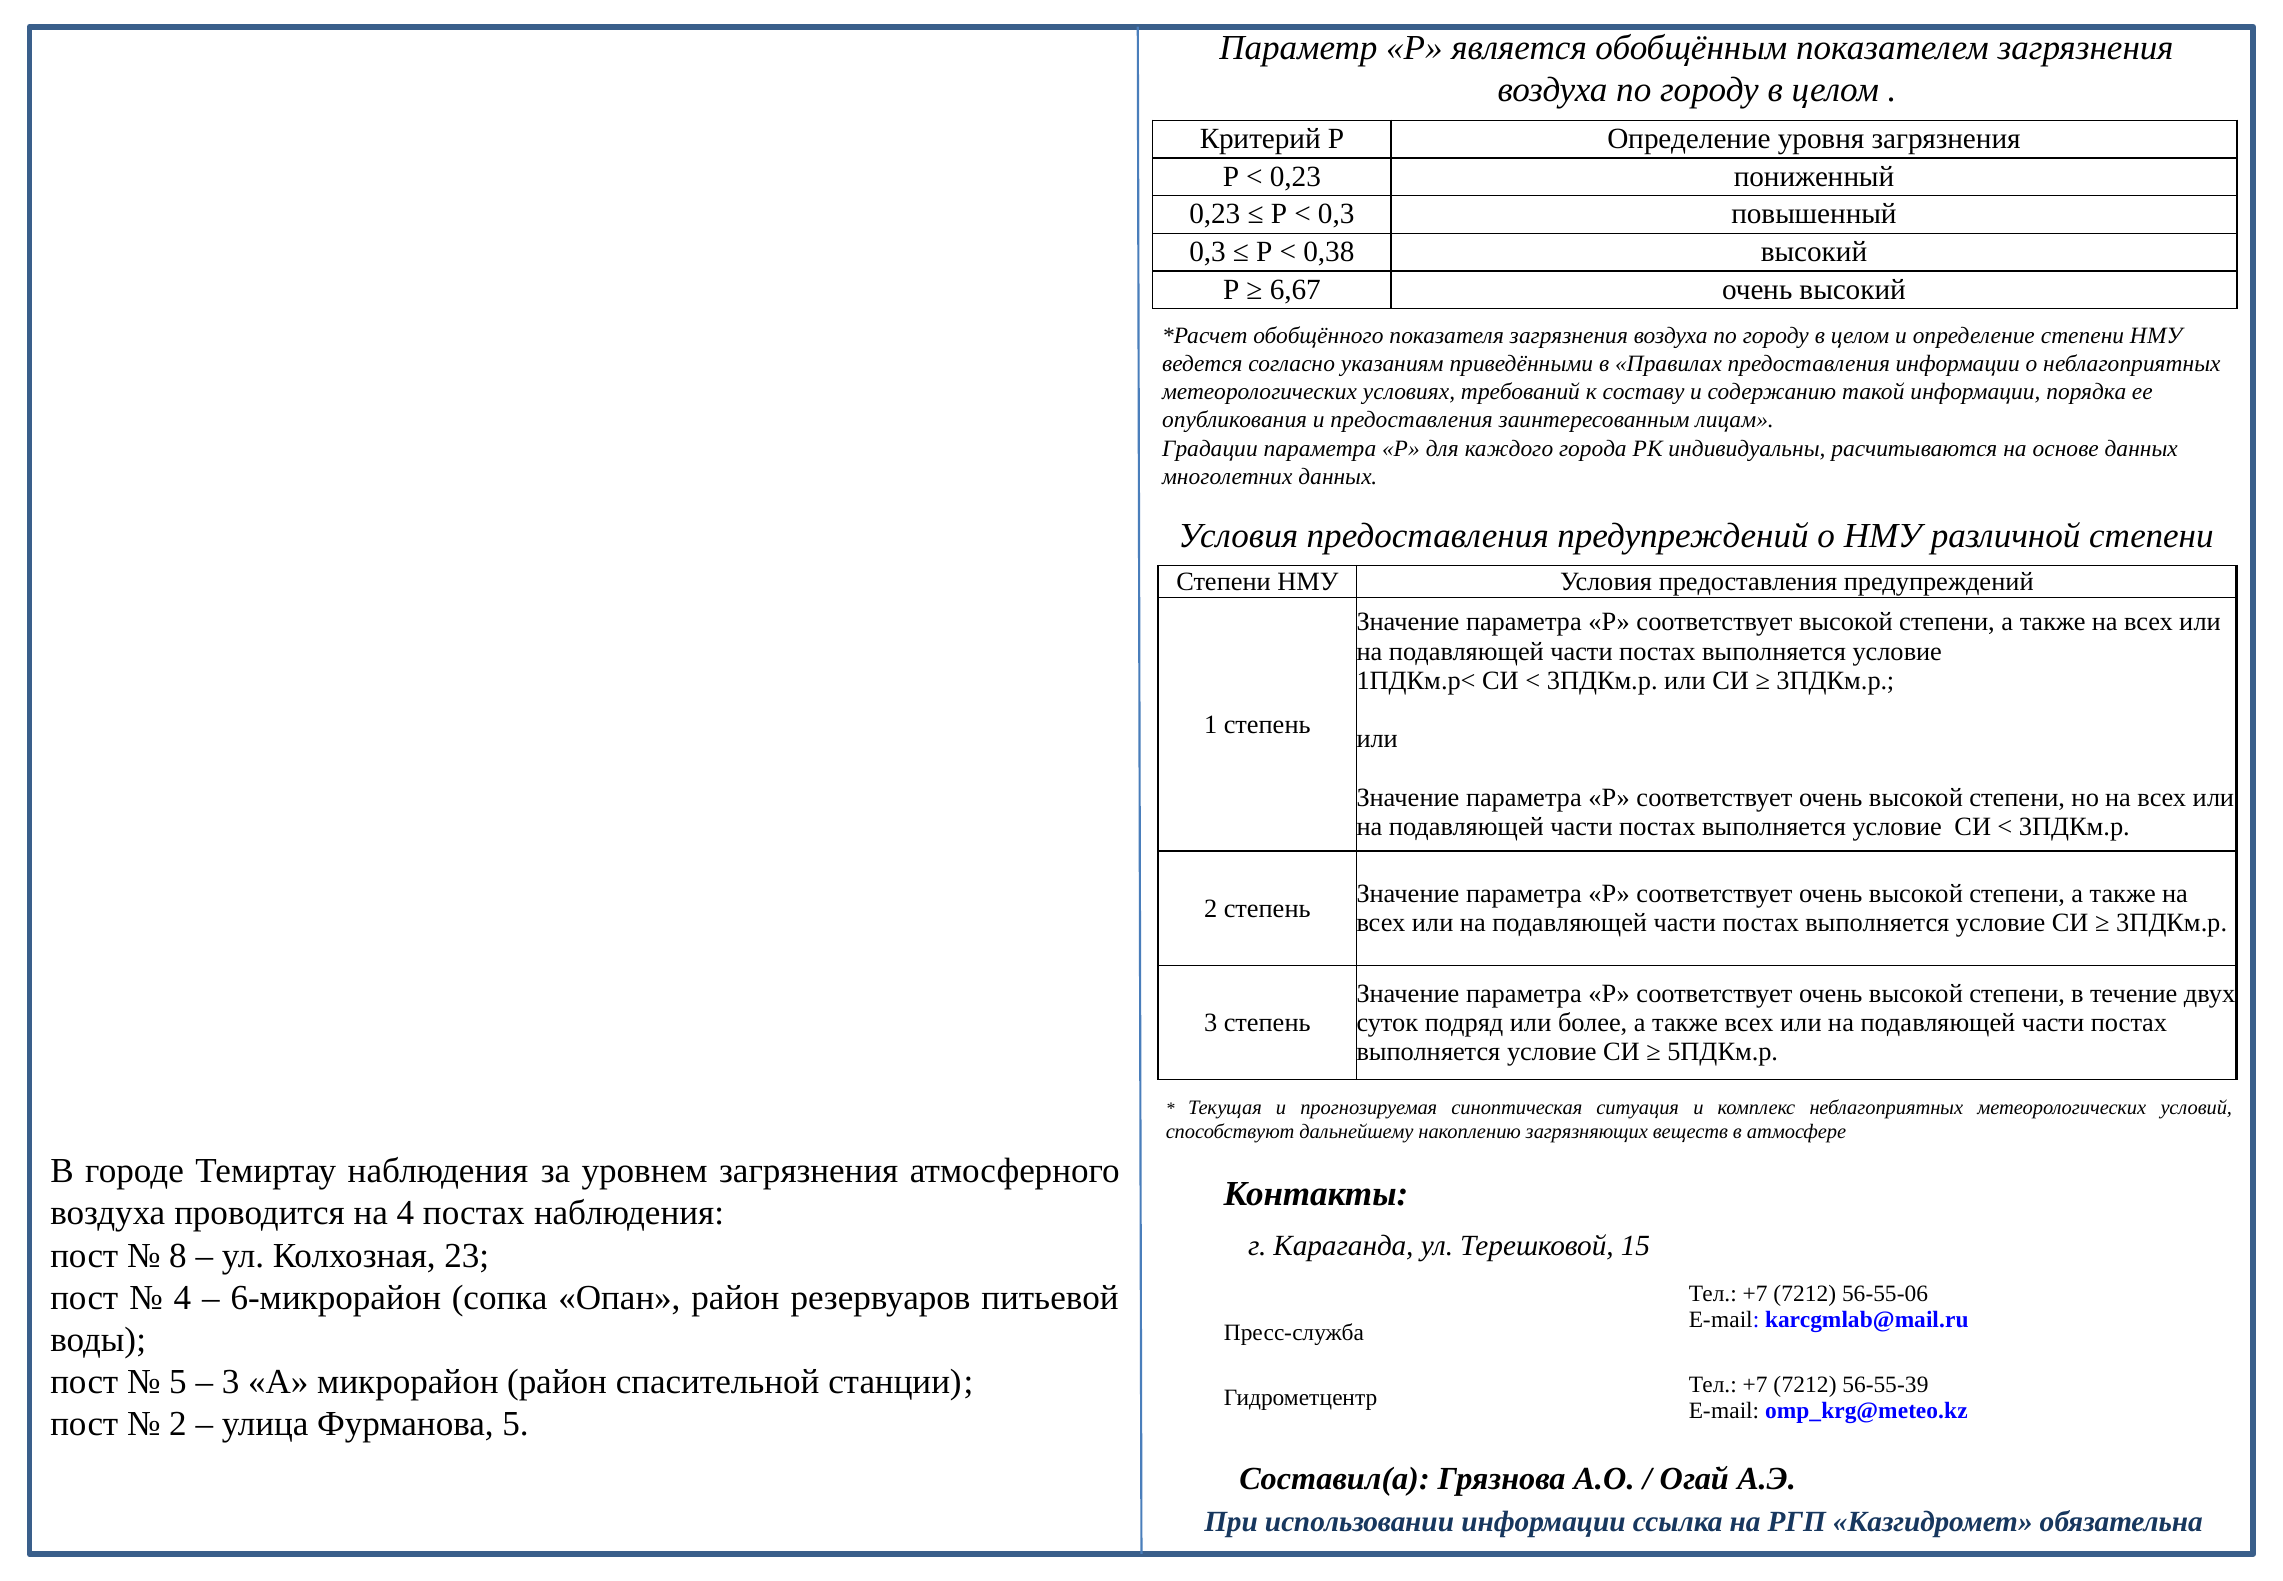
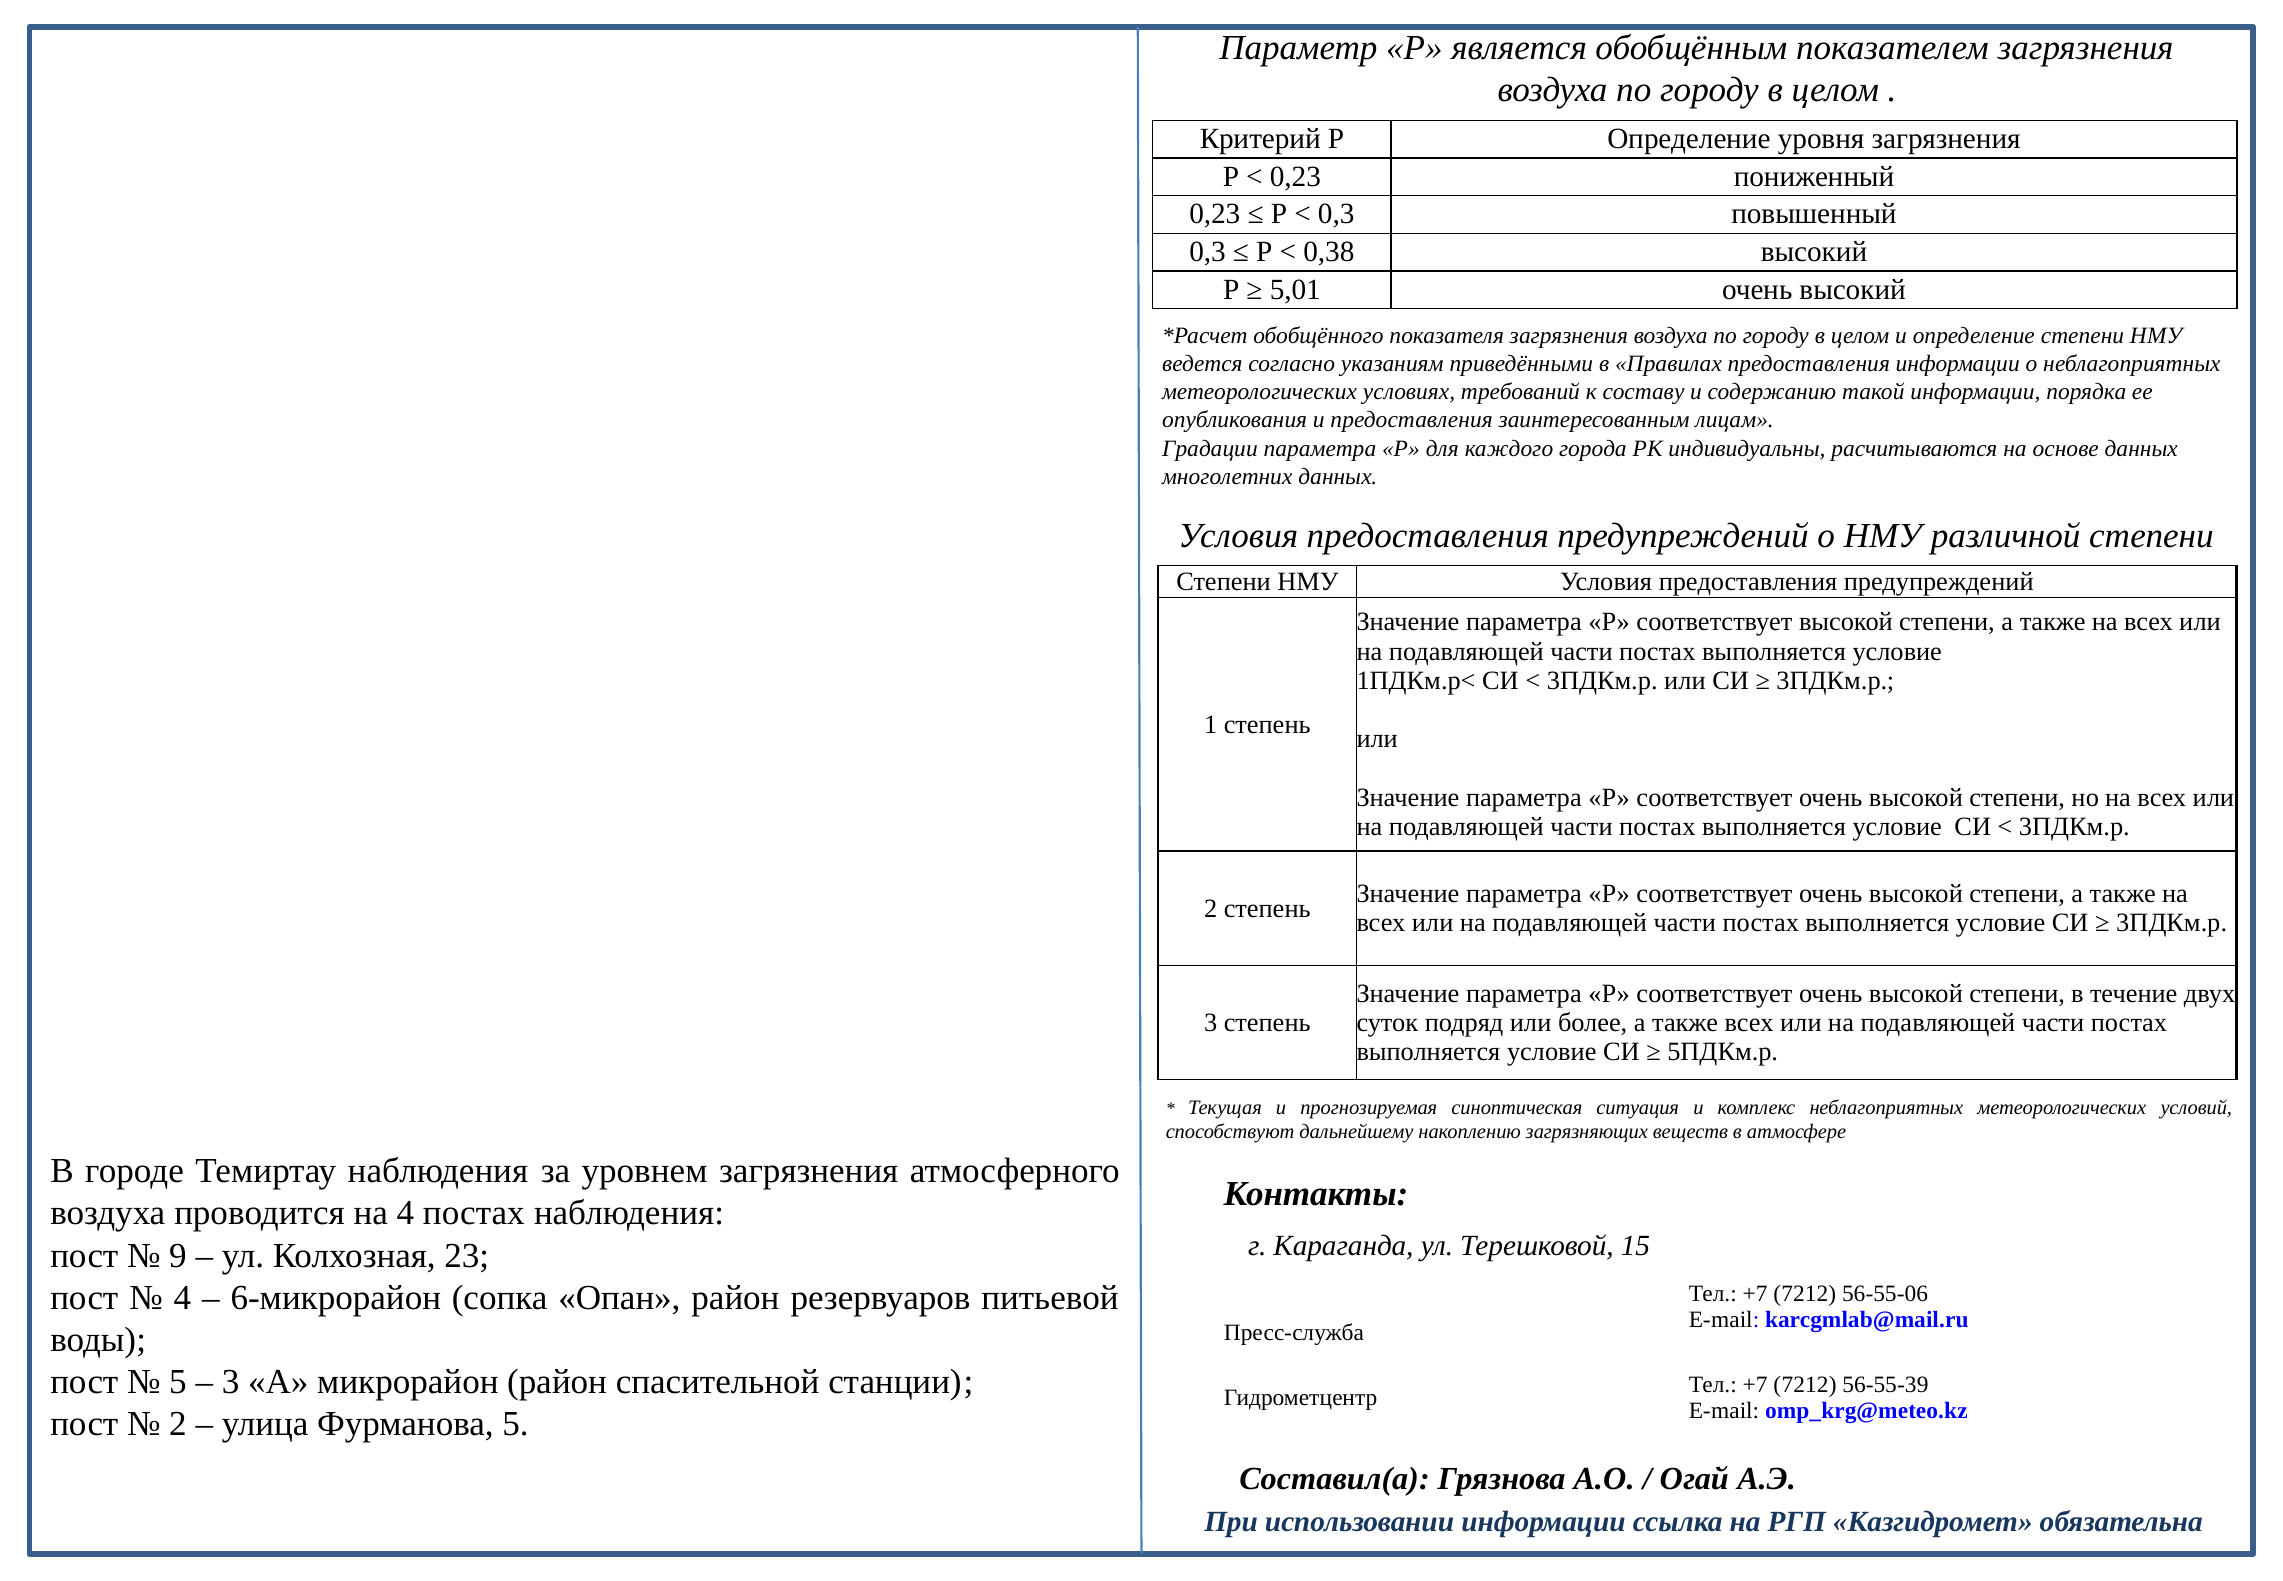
6,67: 6,67 -> 5,01 (1295, 290)
8: 8 -> 9 (178, 1255)
